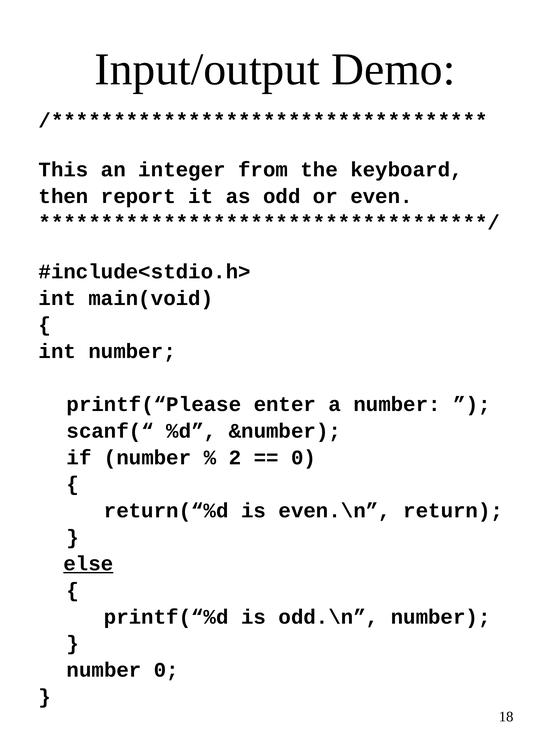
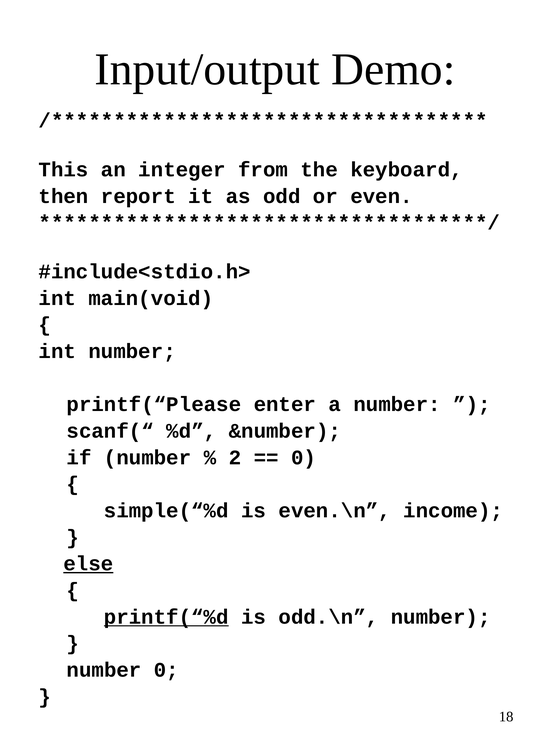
return(“%d: return(“%d -> simple(“%d (166, 510)
return: return -> income (453, 510)
printf(“%d underline: none -> present (166, 617)
